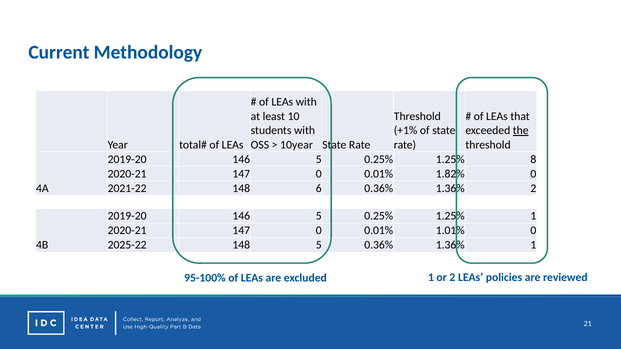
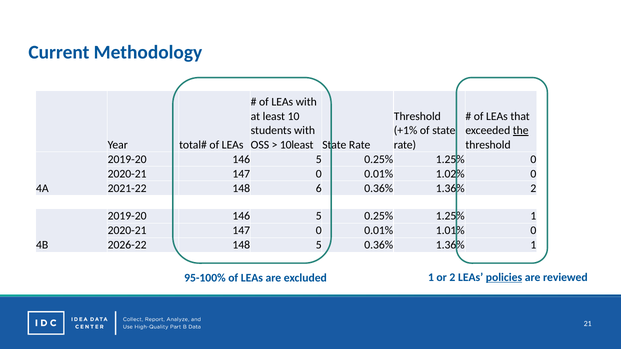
10year: 10year -> 10least (297, 145)
1.25% 8: 8 -> 0 (533, 159)
1.82%: 1.82% -> 1.02% (450, 174)
2025-22: 2025-22 -> 2026-22 (127, 245)
policies underline: none -> present (504, 277)
